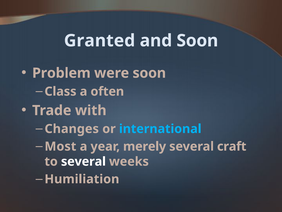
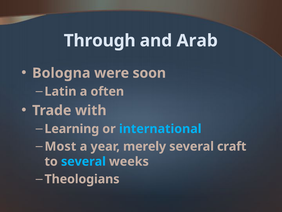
Granted: Granted -> Through (100, 41)
and Soon: Soon -> Arab (197, 41)
Problem: Problem -> Bologna (61, 73)
Class: Class -> Latin (60, 91)
Changes: Changes -> Learning (72, 129)
several colour: white -> light blue (83, 161)
Humiliation: Humiliation -> Theologians (82, 179)
